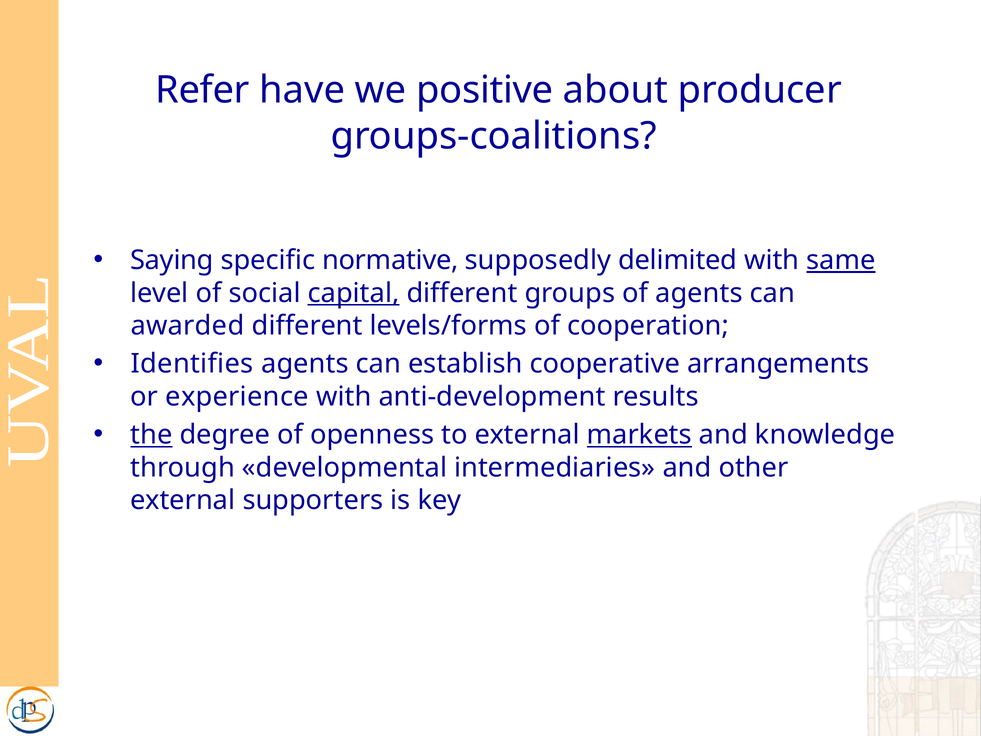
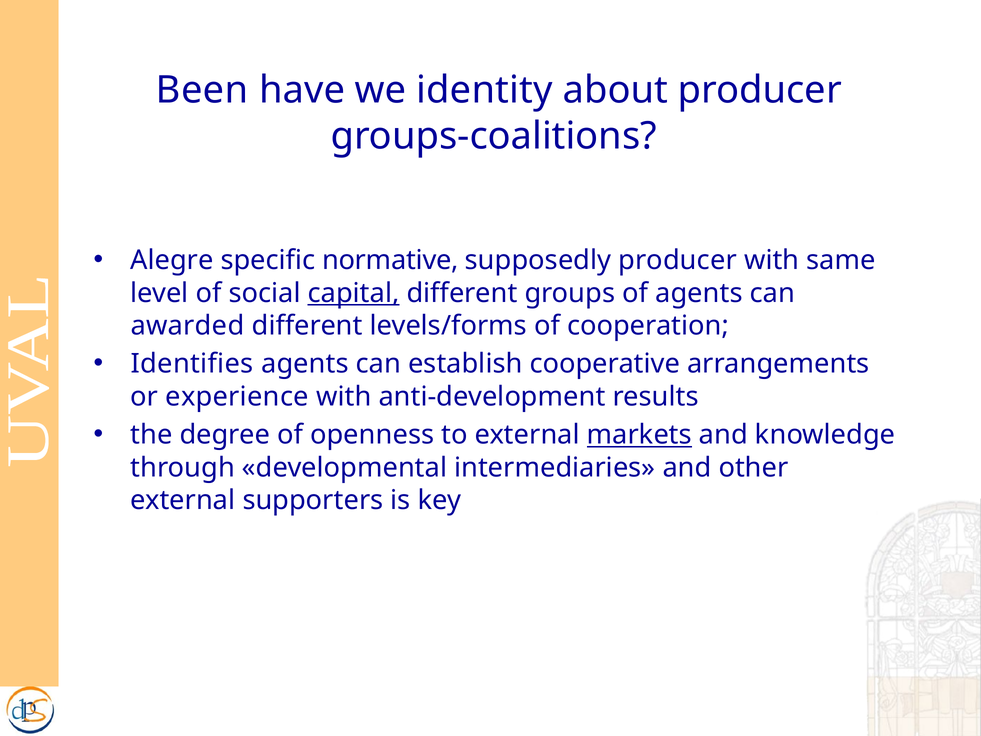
Refer: Refer -> Been (202, 90)
positive: positive -> identity (485, 90)
Saying: Saying -> Alegre (172, 260)
supposedly delimited: delimited -> producer (678, 260)
same underline: present -> none (841, 260)
the underline: present -> none (151, 435)
